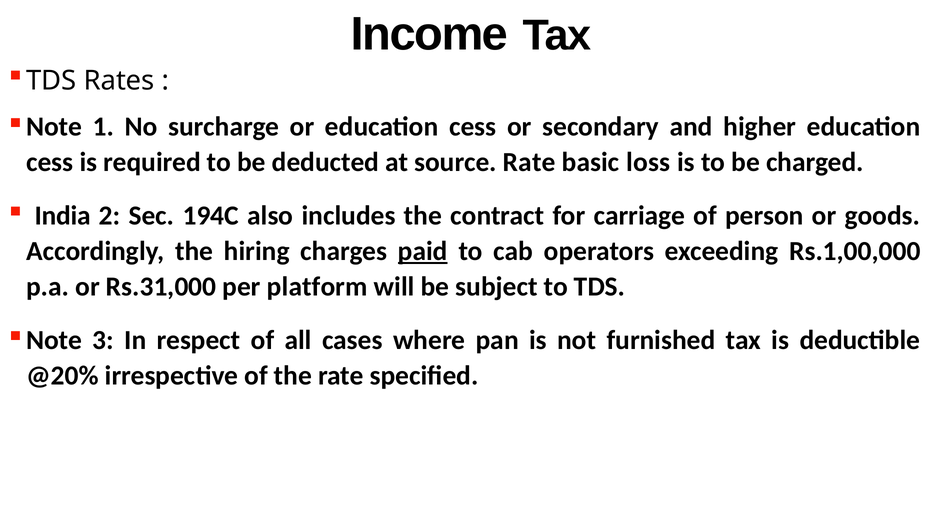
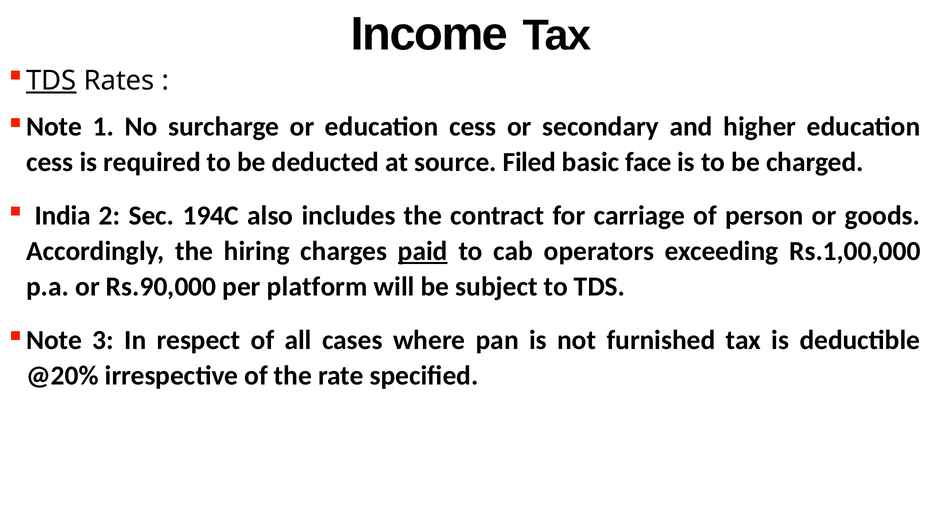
TDS underline: none -> present (51, 81)
source Rate: Rate -> Filed (529, 162)
loss: loss -> face (648, 162)
Rs.31,000: Rs.31,000 -> Rs.90,000 (161, 287)
